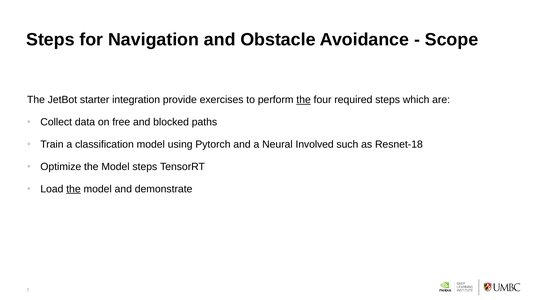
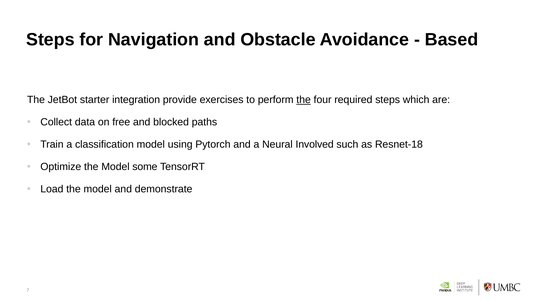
Scope: Scope -> Based (452, 40)
Model steps: steps -> some (145, 167)
the underline: present -> none (74, 189)
